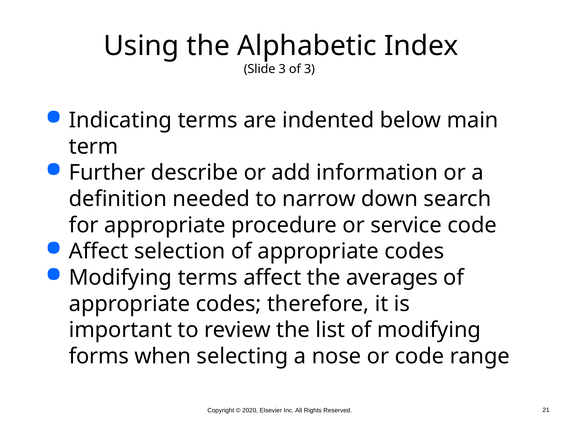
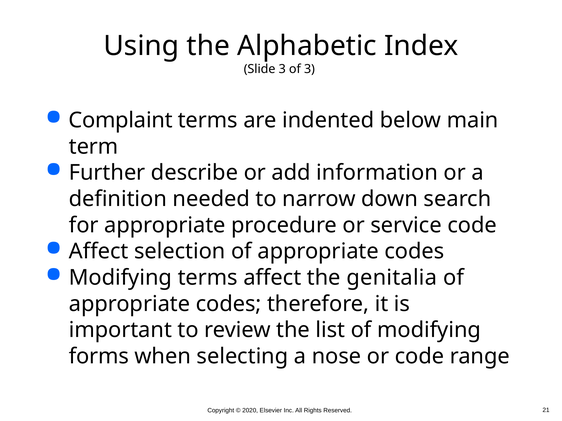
Indicating: Indicating -> Complaint (121, 120)
averages: averages -> genitalia (392, 278)
